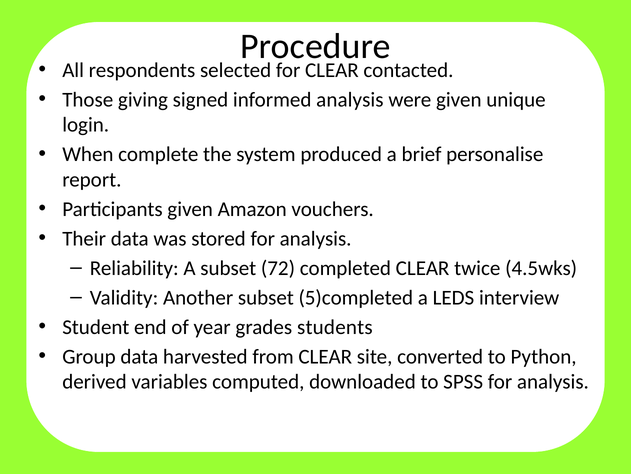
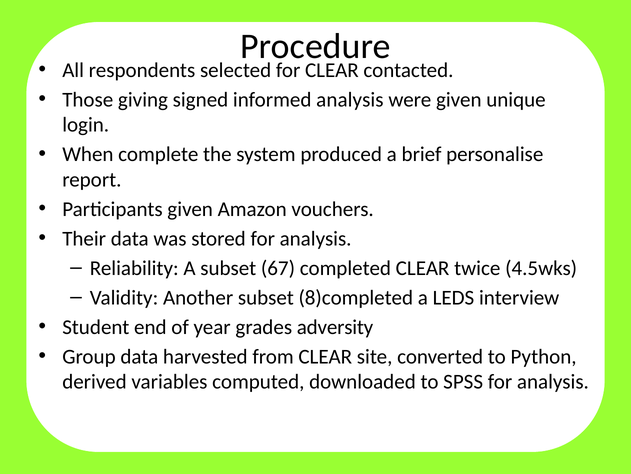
72: 72 -> 67 (278, 268)
5)completed: 5)completed -> 8)completed (356, 297)
students: students -> adversity (335, 327)
